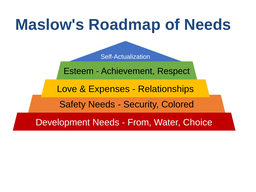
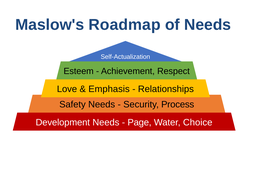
Expenses: Expenses -> Emphasis (109, 89)
Colored: Colored -> Process (178, 104)
From: From -> Page (140, 122)
